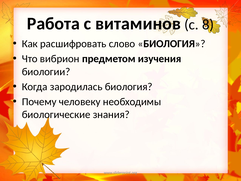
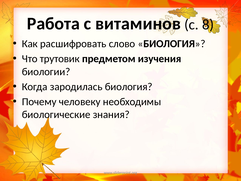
вибрион: вибрион -> трутовик (60, 59)
